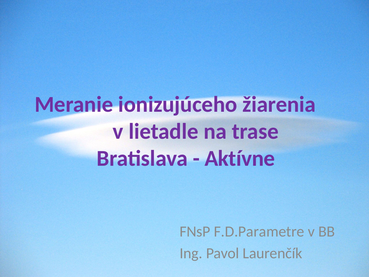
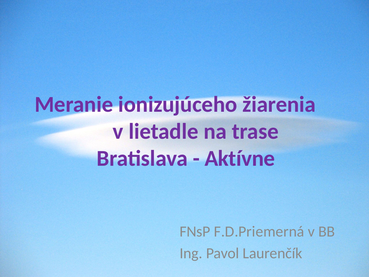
F.D.Parametre: F.D.Parametre -> F.D.Priemerná (259, 231)
